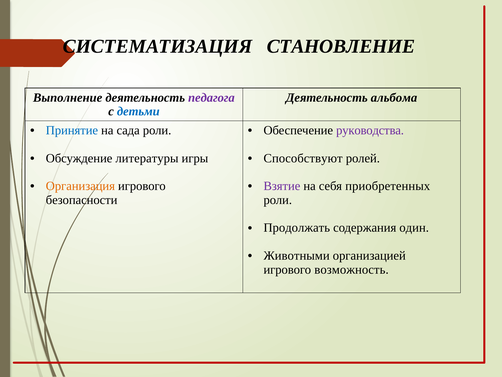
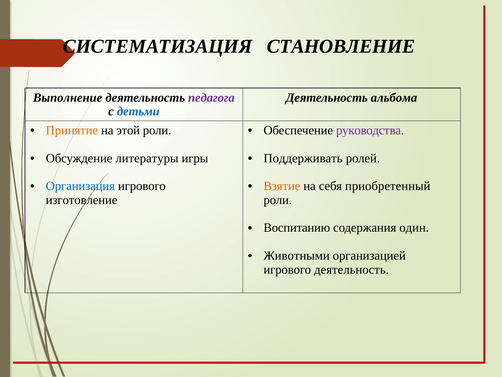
Принятие colour: blue -> orange (72, 130)
сада: сада -> этой (128, 130)
Способствуют: Способствуют -> Поддерживать (303, 158)
Организация colour: orange -> blue (80, 186)
Взятие colour: purple -> orange (282, 186)
приобретенных: приобретенных -> приобретенный (388, 186)
безопасности: безопасности -> изготовление (82, 200)
Продолжать: Продолжать -> Воспитанию (297, 228)
игрового возможность: возможность -> деятельность (352, 269)
